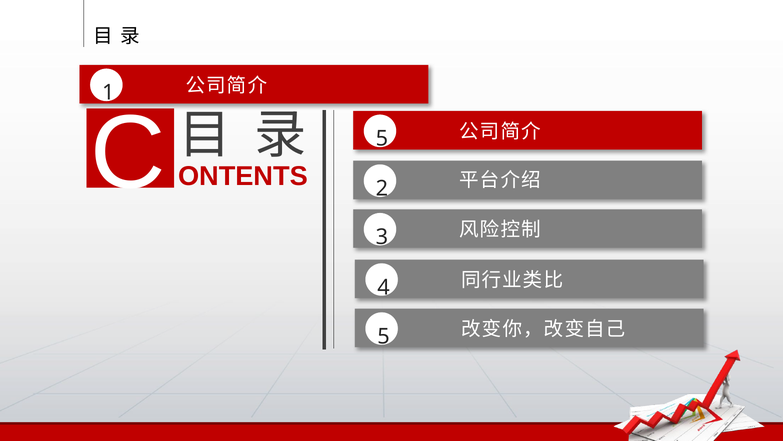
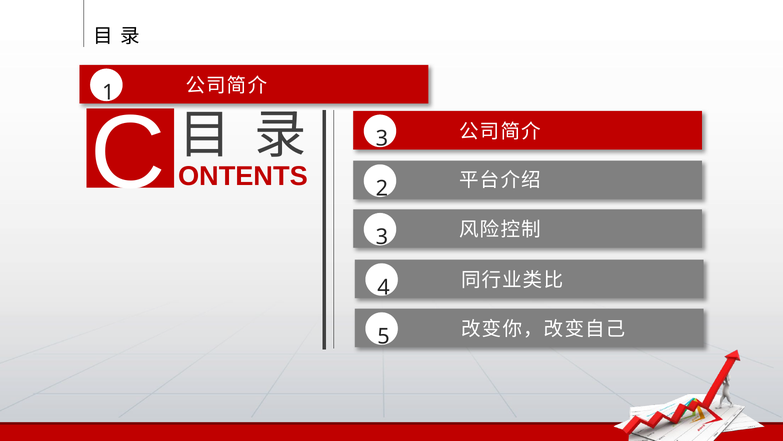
C 5: 5 -> 3 (382, 139)
